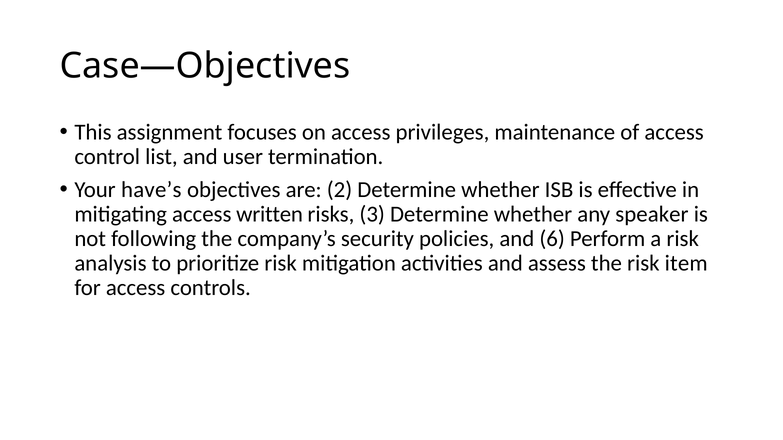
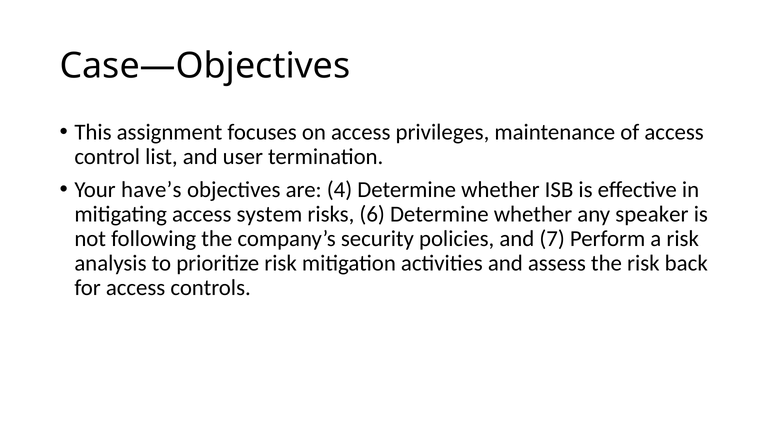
2: 2 -> 4 (339, 190)
written: written -> system (269, 214)
3: 3 -> 6 (372, 214)
6: 6 -> 7 (552, 239)
item: item -> back (686, 264)
